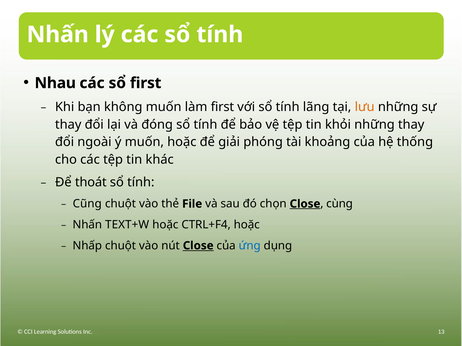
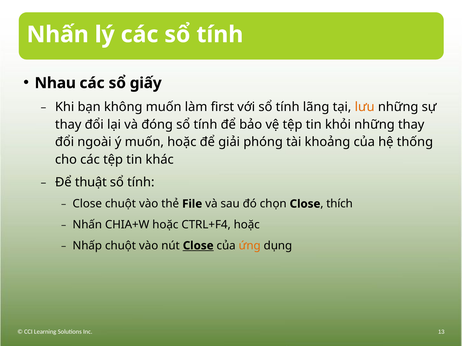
sổ first: first -> giấy (146, 83)
thoát: thoát -> thuật (91, 183)
Cũng: Cũng -> Close (87, 204)
Close underline: present -> none (305, 204)
cùng: cùng -> thích (340, 204)
TEXT+W: TEXT+W -> CHIA+W (127, 225)
ứng colour: blue -> orange (250, 246)
